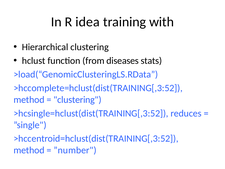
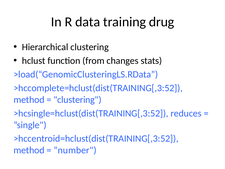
idea: idea -> data (88, 22)
with: with -> drug (162, 22)
diseases: diseases -> changes (123, 61)
